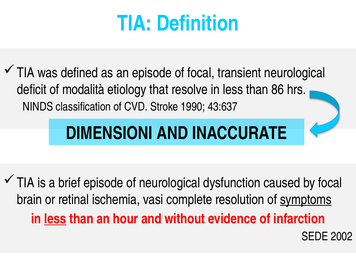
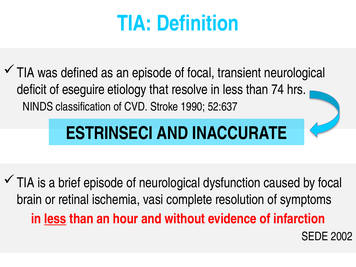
modalità: modalità -> eseguire (83, 89)
86: 86 -> 74 (278, 89)
43:637: 43:637 -> 52:637 (223, 107)
DIMENSIONI: DIMENSIONI -> ESTRINSECI (109, 133)
symptoms underline: present -> none (306, 199)
